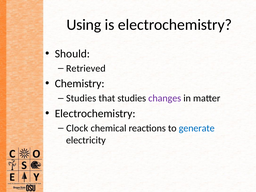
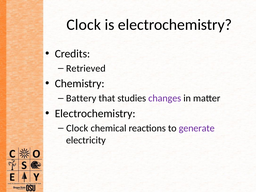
Using: Using -> Clock (84, 25)
Should: Should -> Credits (72, 54)
Studies: Studies -> Battery (81, 98)
generate colour: blue -> purple (197, 128)
